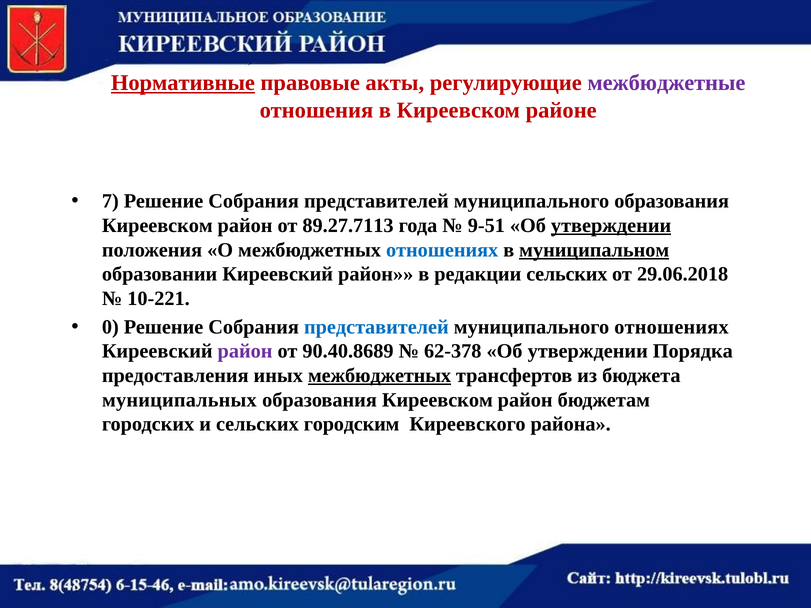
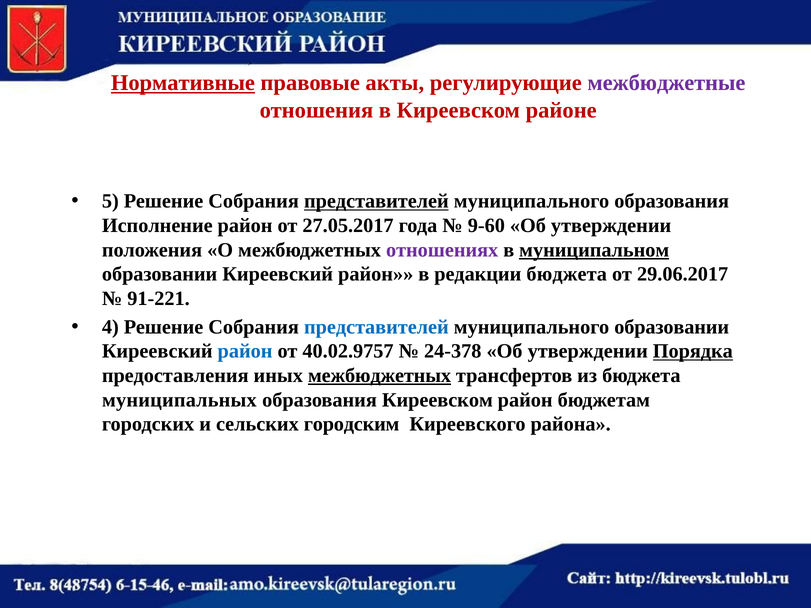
7: 7 -> 5 (110, 201)
представителей underline: none -> present (376, 201)
Киреевском: Киреевском -> Исполнение (157, 226)
89.27.7113: 89.27.7113 -> 27.05.2017 (348, 226)
9-51: 9-51 -> 9-60 (486, 226)
утверждении underline: present -> none (611, 226)
отношениях colour: blue -> purple (442, 250)
редакции сельских: сельских -> бюджета (567, 274)
29.06.2018: 29.06.2018 -> 29.06.2017 (683, 274)
10-221: 10-221 -> 91-221 (159, 299)
0: 0 -> 4 (110, 327)
муниципального отношениях: отношениях -> образовании (672, 327)
район colour: purple -> blue (245, 351)
90.40.8689: 90.40.8689 -> 40.02.9757 (348, 351)
62-378: 62-378 -> 24-378 (453, 351)
Порядка underline: none -> present (693, 351)
